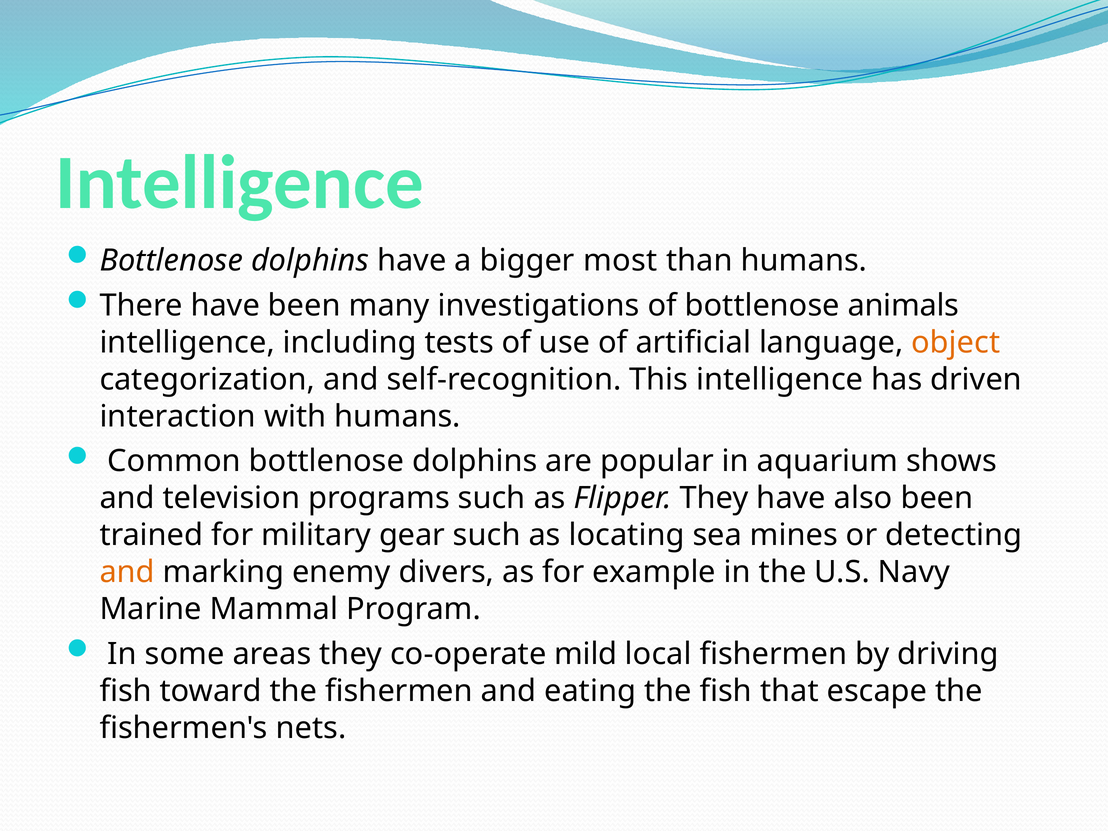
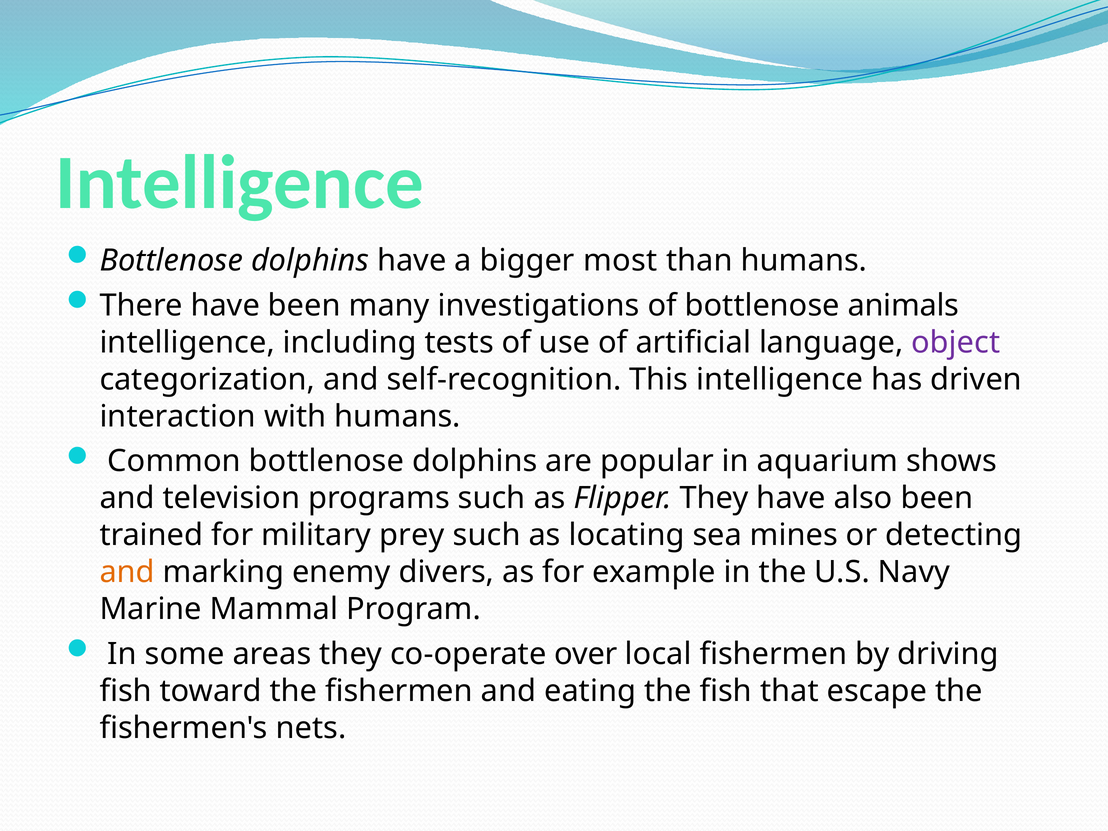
object colour: orange -> purple (956, 342)
gear: gear -> prey (412, 535)
mild: mild -> over (586, 654)
